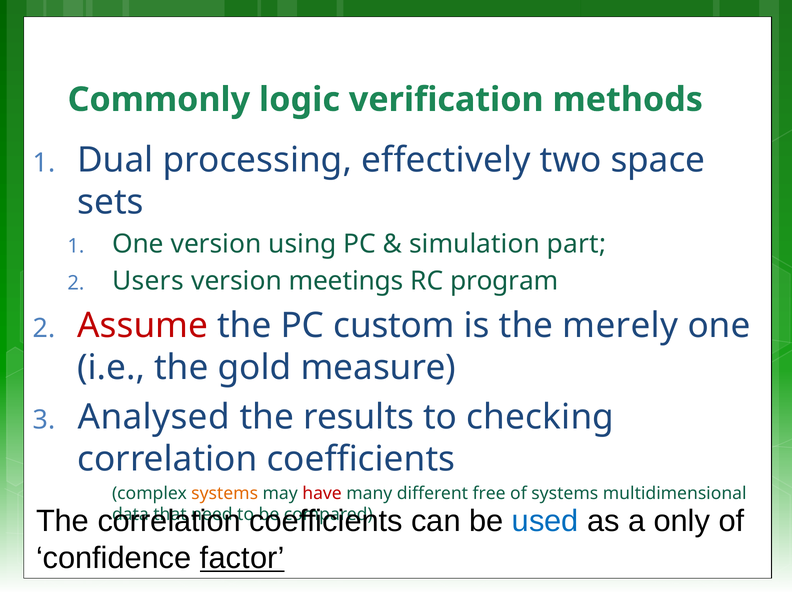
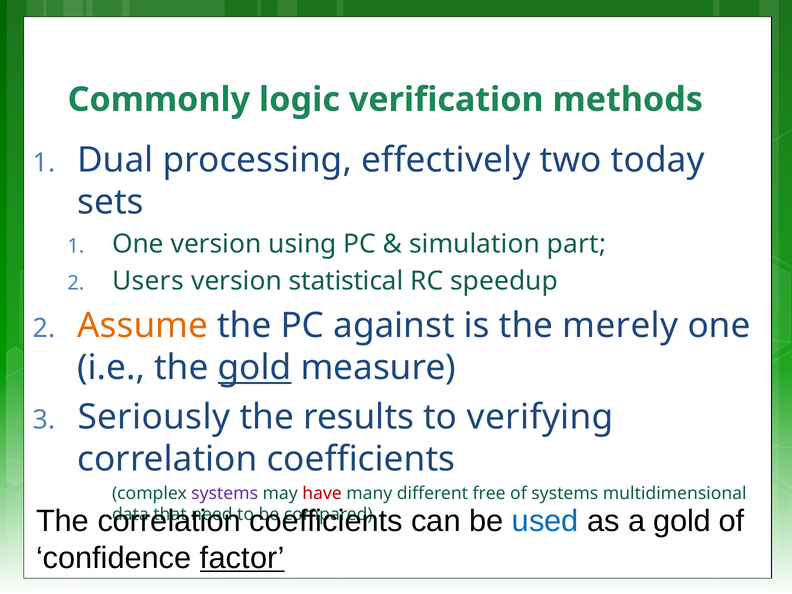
space: space -> today (658, 160)
meetings: meetings -> statistical (346, 281)
program: program -> speedup (504, 281)
Assume colour: red -> orange (143, 325)
custom: custom -> against (394, 325)
gold underline: none -> present (255, 368)
Analysed: Analysed -> Seriously (154, 417)
checking: checking -> verifying (540, 417)
systems colour: orange -> purple (225, 493)
a only: only -> gold (682, 521)
